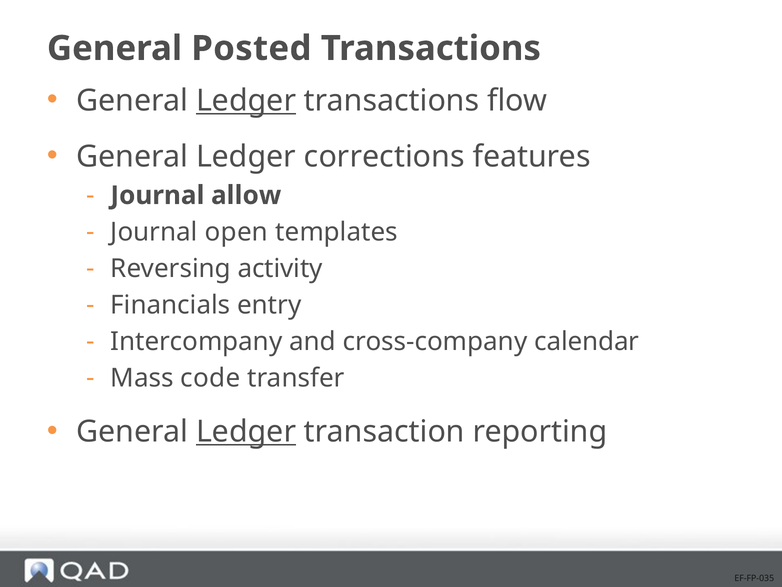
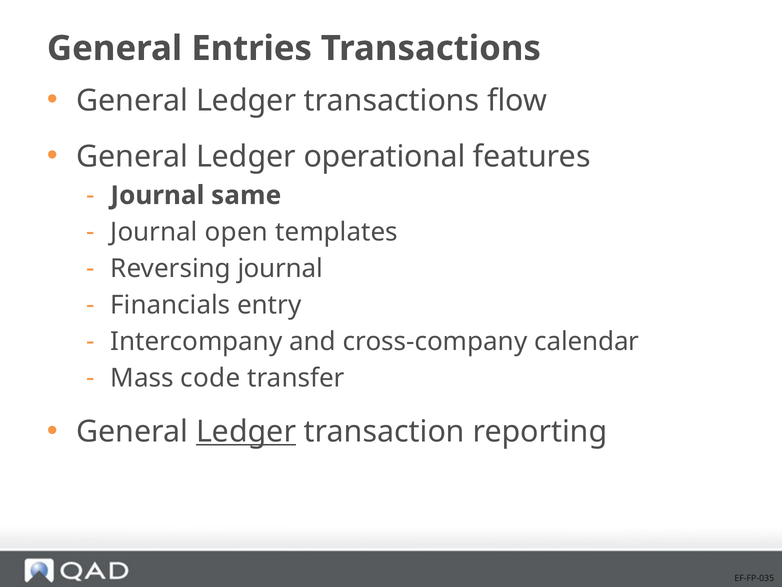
Posted: Posted -> Entries (252, 48)
Ledger underline: present -> none (246, 100)
corrections: corrections -> operational (384, 156)
allow: allow -> same (246, 195)
Reversing activity: activity -> journal (280, 268)
